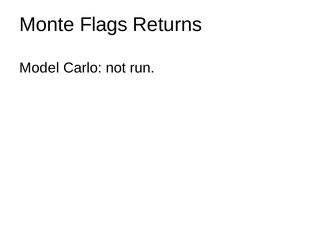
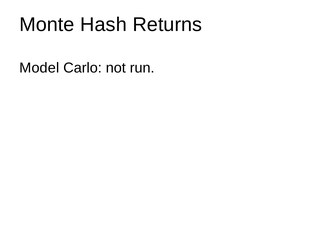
Flags: Flags -> Hash (103, 25)
